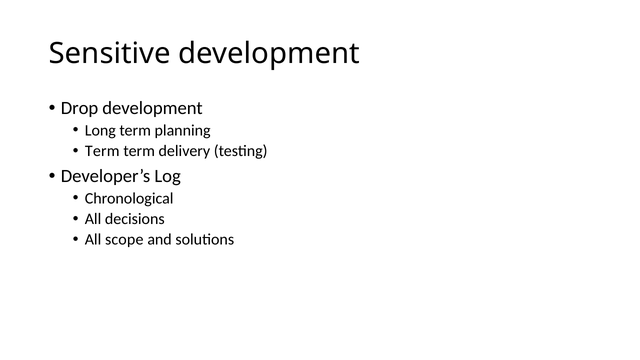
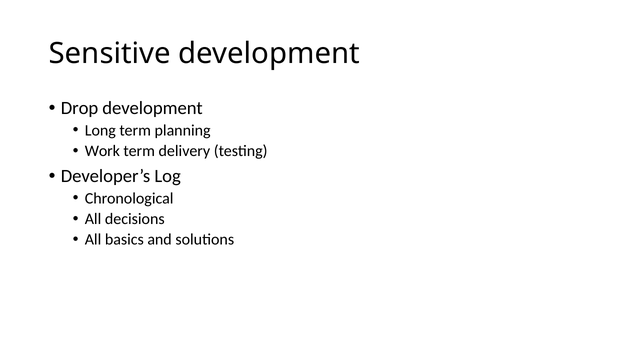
Term: Term -> Work (102, 151)
scope: scope -> basics (124, 239)
